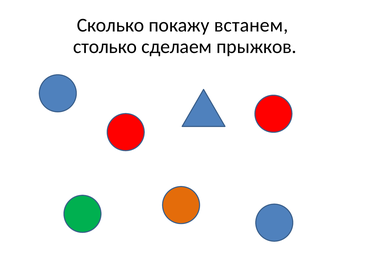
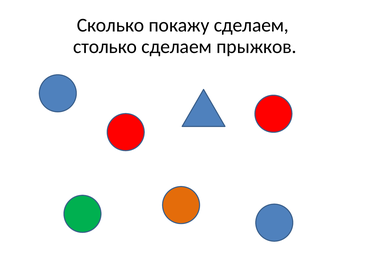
покажу встанем: встанем -> сделаем (251, 25)
